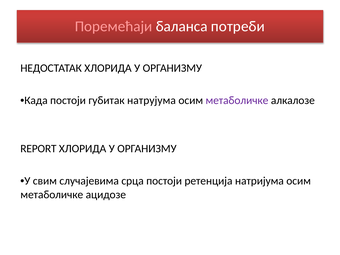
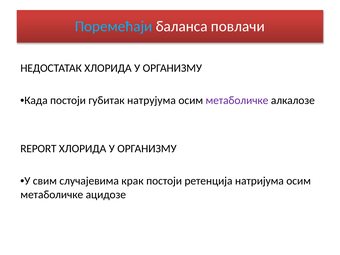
Поремећаји colour: pink -> light blue (114, 27)
потреби: потреби -> повлачи (238, 27)
срца: срца -> крак (132, 181)
